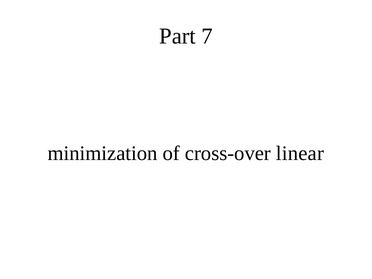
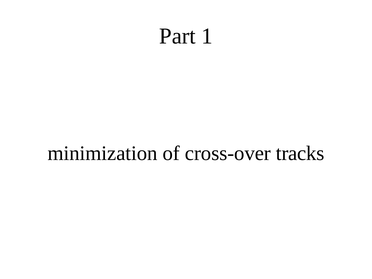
7: 7 -> 1 (207, 36)
linear: linear -> tracks (300, 153)
